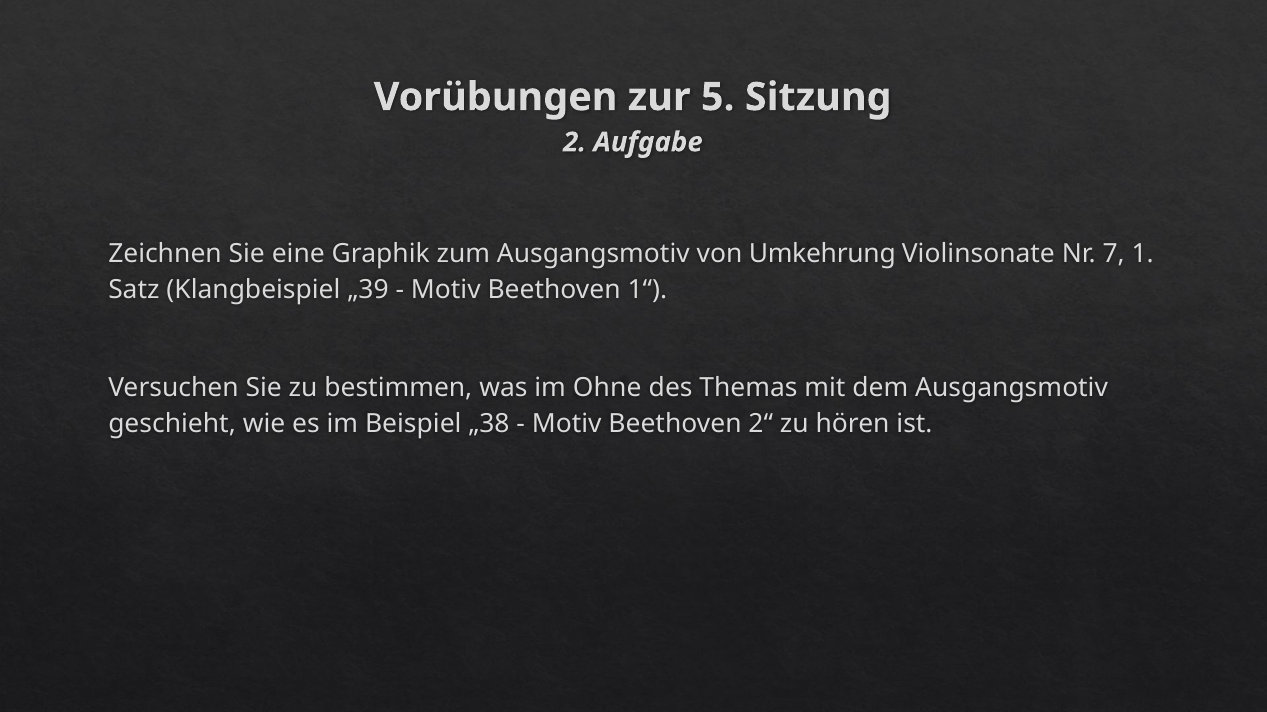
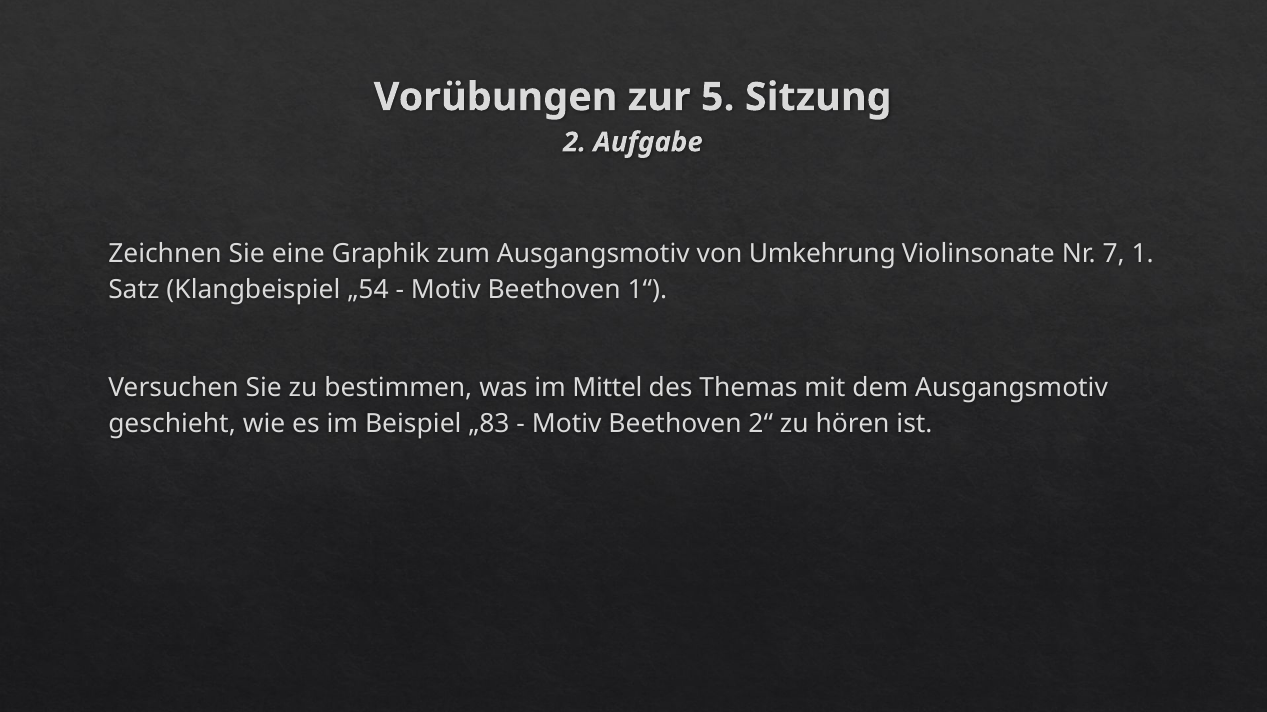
„39: „39 -> „54 (368, 290)
Ohne: Ohne -> Mittel (607, 388)
„38: „38 -> „83 (489, 425)
